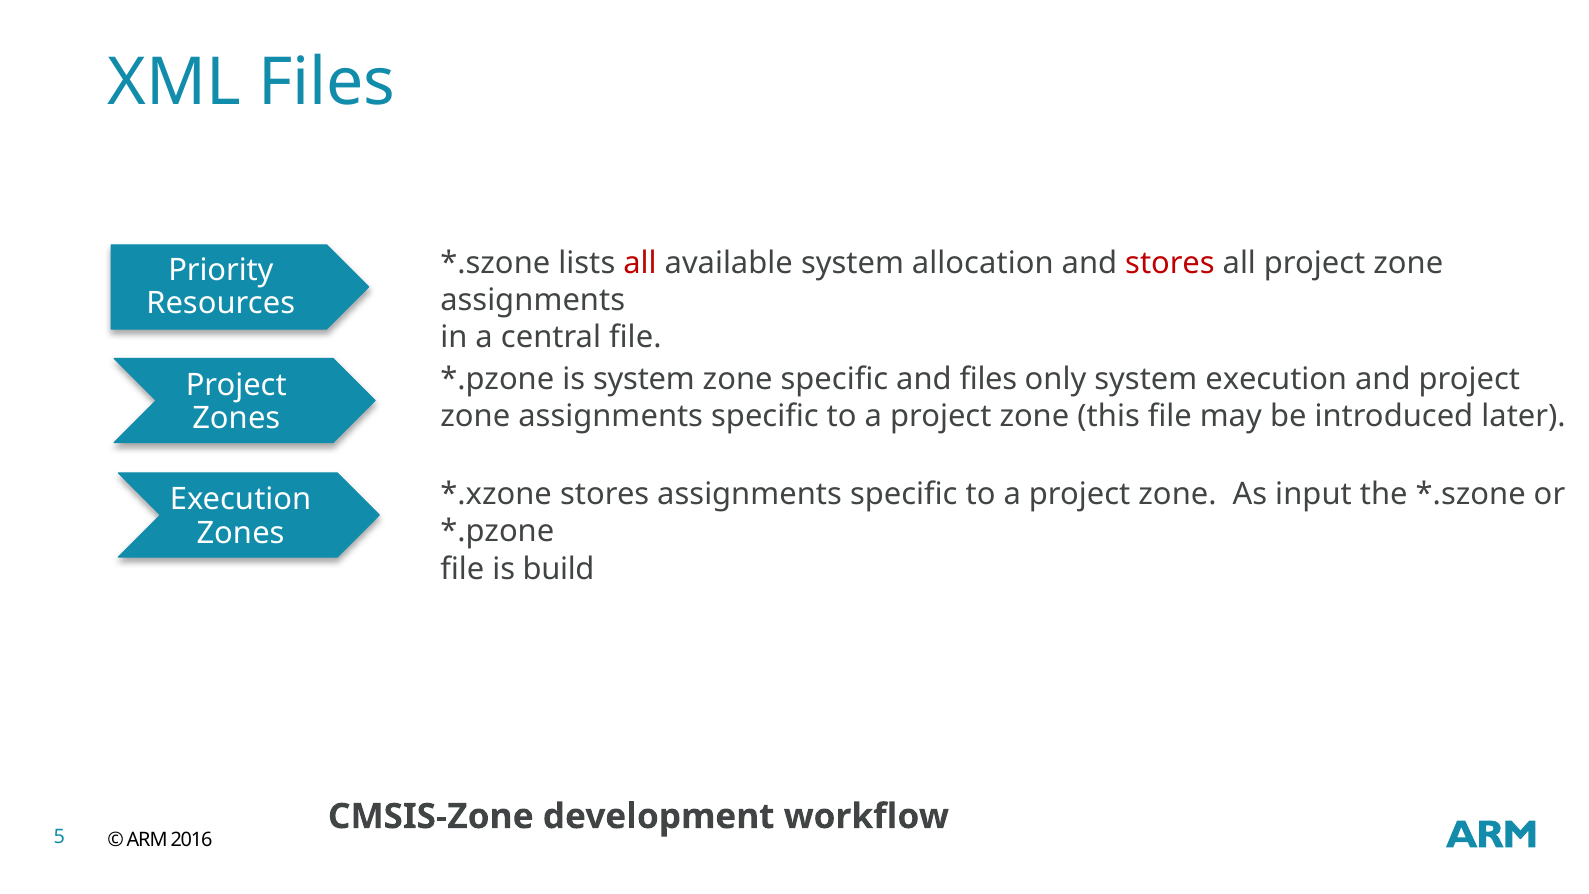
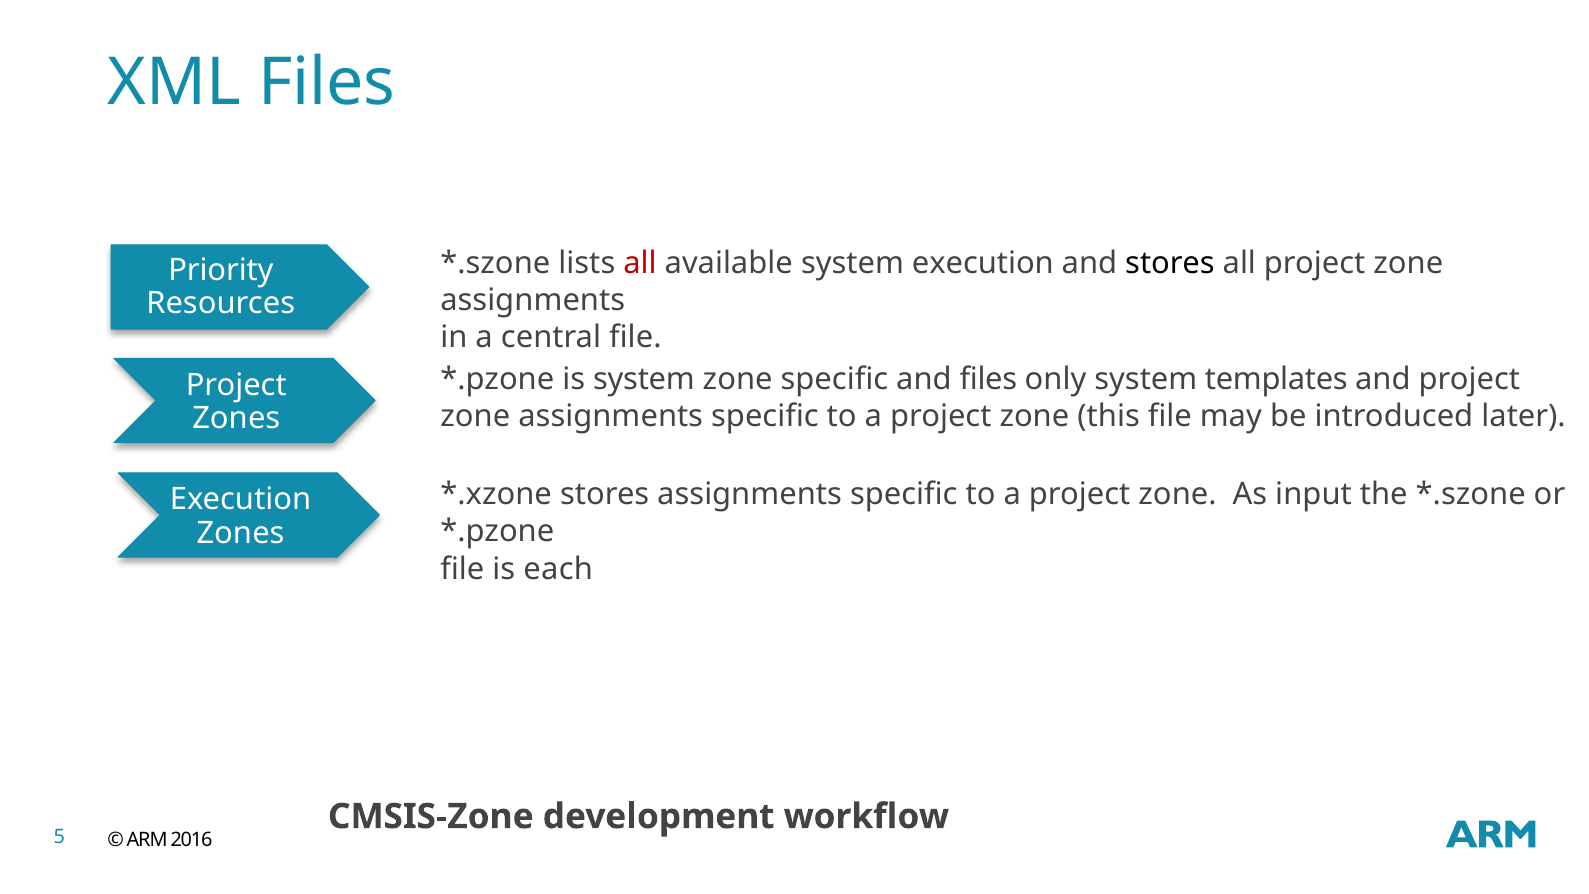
system allocation: allocation -> execution (983, 263)
stores colour: red -> black (1170, 263)
system execution: execution -> templates (1276, 379)
is build: build -> each (558, 569)
